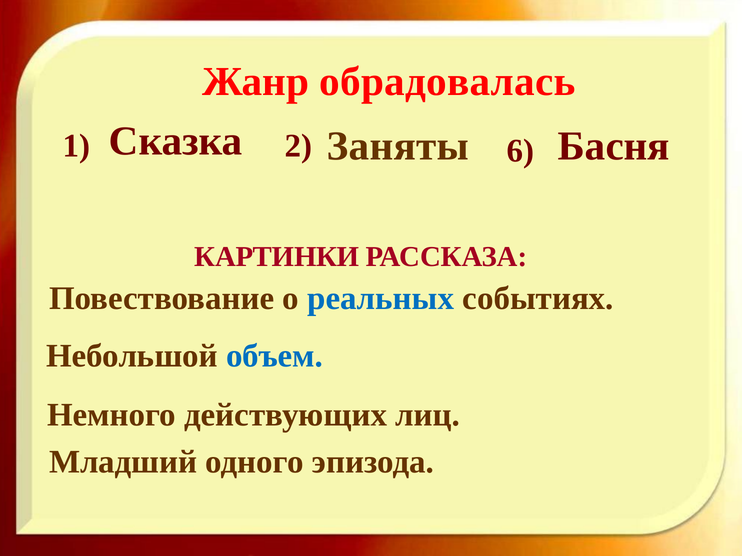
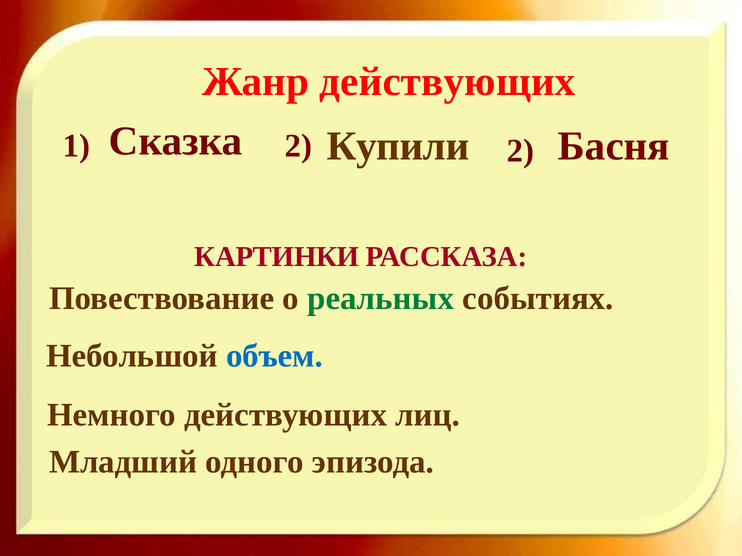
Жанр обрадовалась: обрадовалась -> действующих (447, 82)
Заняты: Заняты -> Купили (398, 146)
2 6: 6 -> 2 (521, 151)
реальных colour: blue -> green (381, 299)
